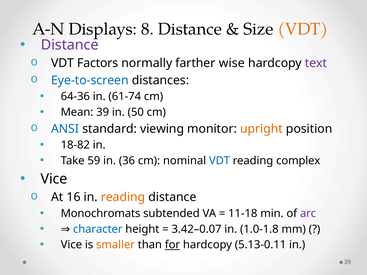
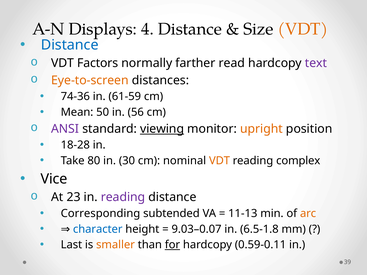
8: 8 -> 4 (147, 29)
Distance colour: purple -> blue (70, 45)
wise: wise -> read (232, 63)
Eye-to-screen colour: blue -> orange (90, 80)
64-36: 64-36 -> 74-36 (75, 97)
61-74: 61-74 -> 61-59 (125, 97)
Mean 39: 39 -> 50 (103, 112)
50: 50 -> 56 (136, 112)
ANSI colour: blue -> purple (65, 129)
viewing underline: none -> present (162, 129)
18-82: 18-82 -> 18-28 (75, 145)
59: 59 -> 80 (94, 161)
36: 36 -> 30 (127, 161)
VDT colour: blue -> orange (219, 161)
16: 16 -> 23 (74, 197)
reading colour: orange -> purple (123, 197)
Monochromats: Monochromats -> Corresponding (100, 214)
11-18: 11-18 -> 11-13 (243, 214)
arc colour: purple -> orange (308, 214)
3.42–0.07: 3.42–0.07 -> 9.03–0.07 (197, 229)
1.0-1.8: 1.0-1.8 -> 6.5-1.8 (259, 229)
Vice: Vice -> Last (71, 245)
5.13-0.11: 5.13-0.11 -> 0.59-0.11 (261, 245)
